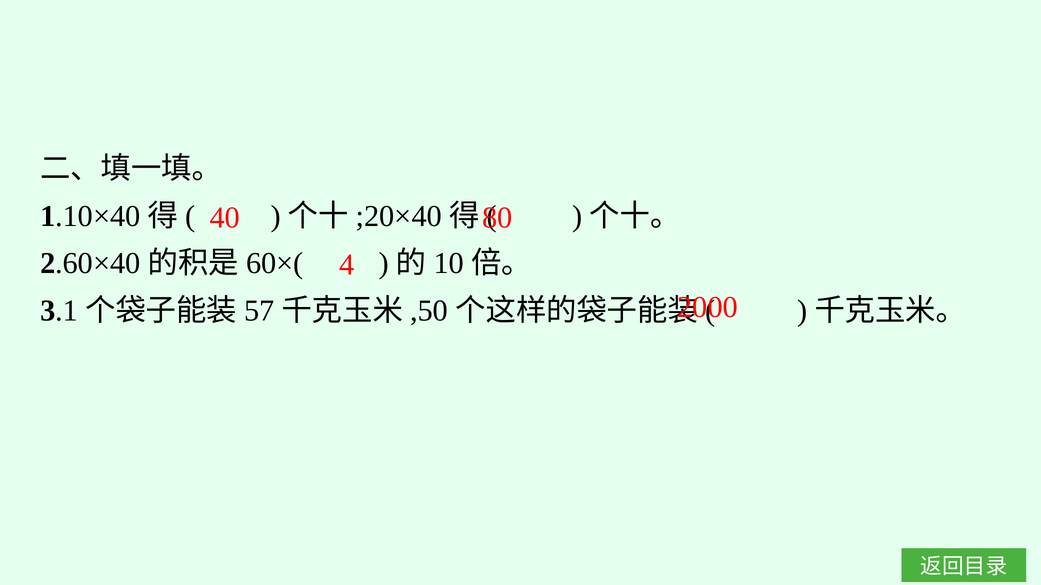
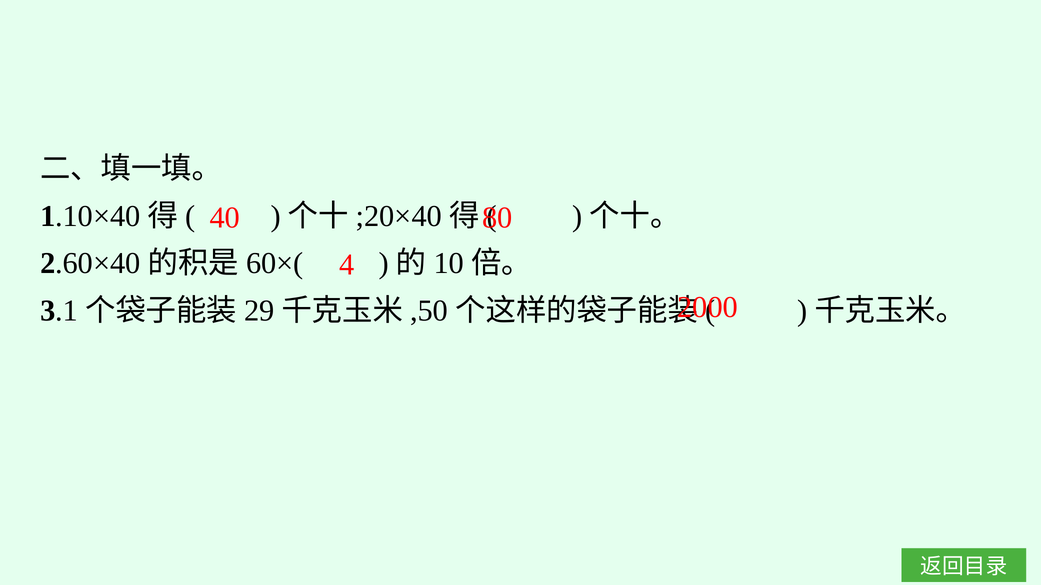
57: 57 -> 29 (259, 311)
